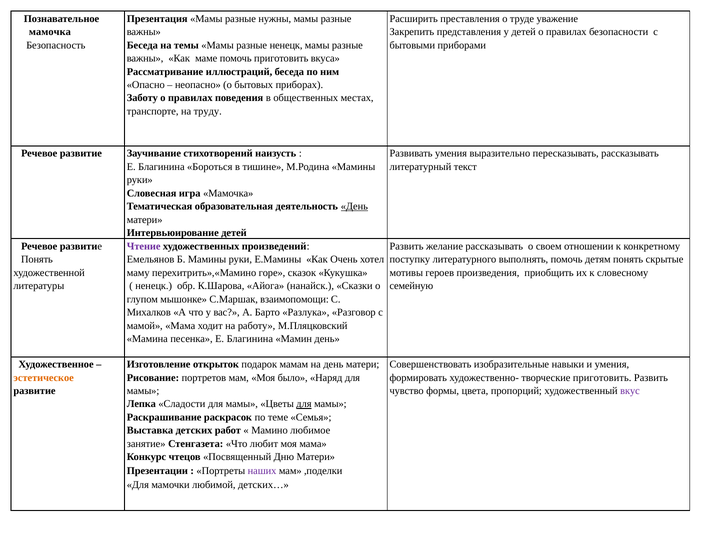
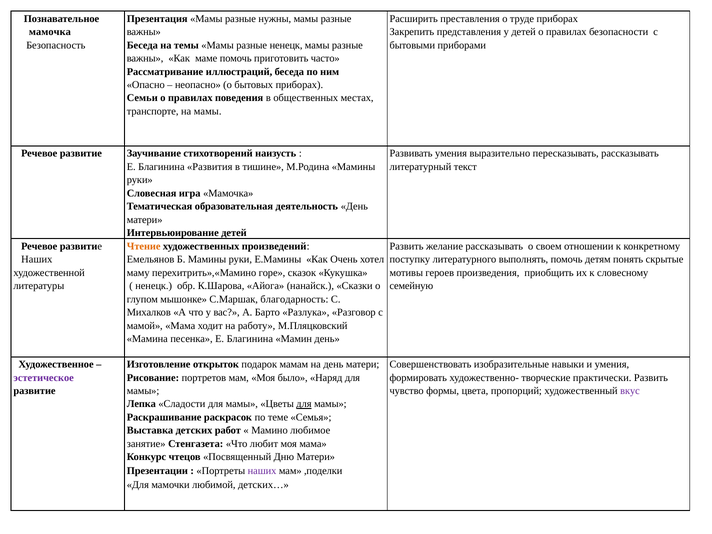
труде уважение: уважение -> приборах (557, 19)
вкуса: вкуса -> часто (325, 58)
Заботу: Заботу -> Семьи (142, 98)
на труду: труду -> мамы (208, 111)
Бороться: Бороться -> Развития (210, 167)
День underline: present -> none (354, 206)
Чтение colour: purple -> orange (144, 246)
Понять: Понять -> Наших (37, 259)
взаимопомощи: взаимопомощи -> благодарность (294, 299)
эстетическое colour: orange -> purple (44, 378)
творческие приготовить: приготовить -> практически (602, 378)
